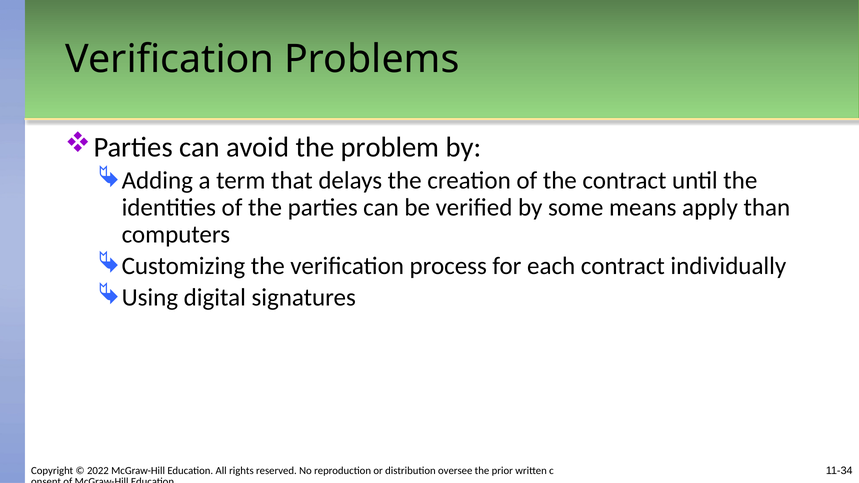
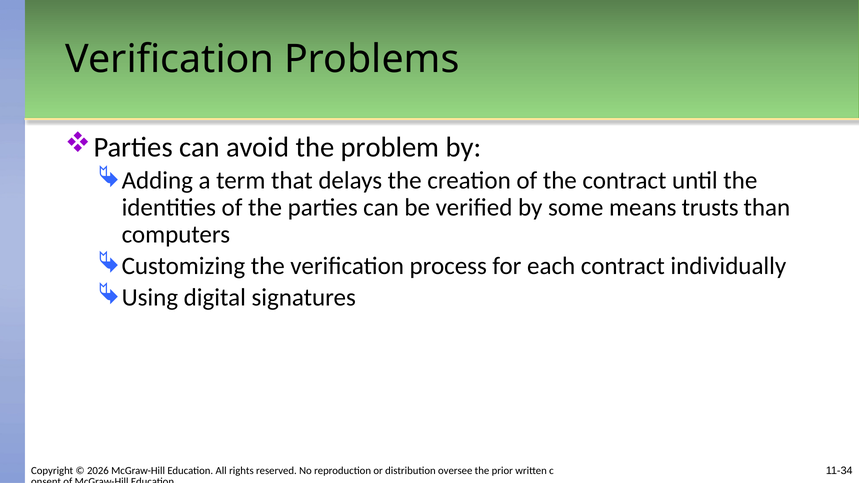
apply: apply -> trusts (710, 208)
2022: 2022 -> 2026 (98, 471)
